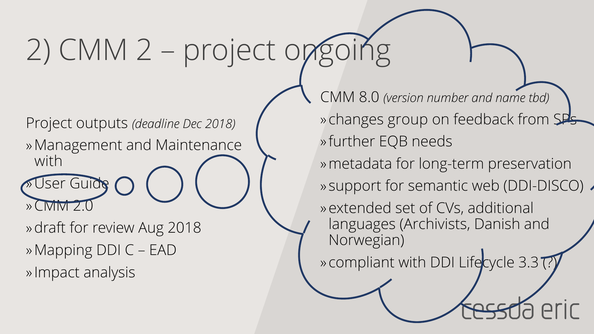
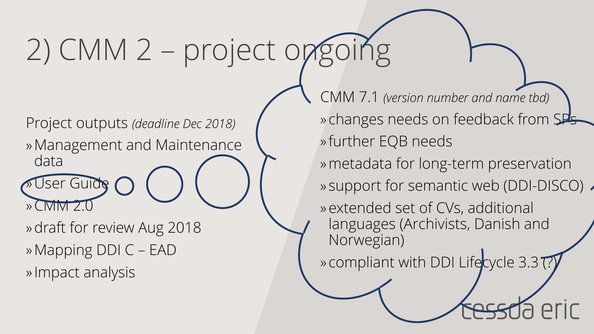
8.0: 8.0 -> 7.1 (369, 97)
group: group -> needs (408, 119)
with: with -> data (49, 161)
